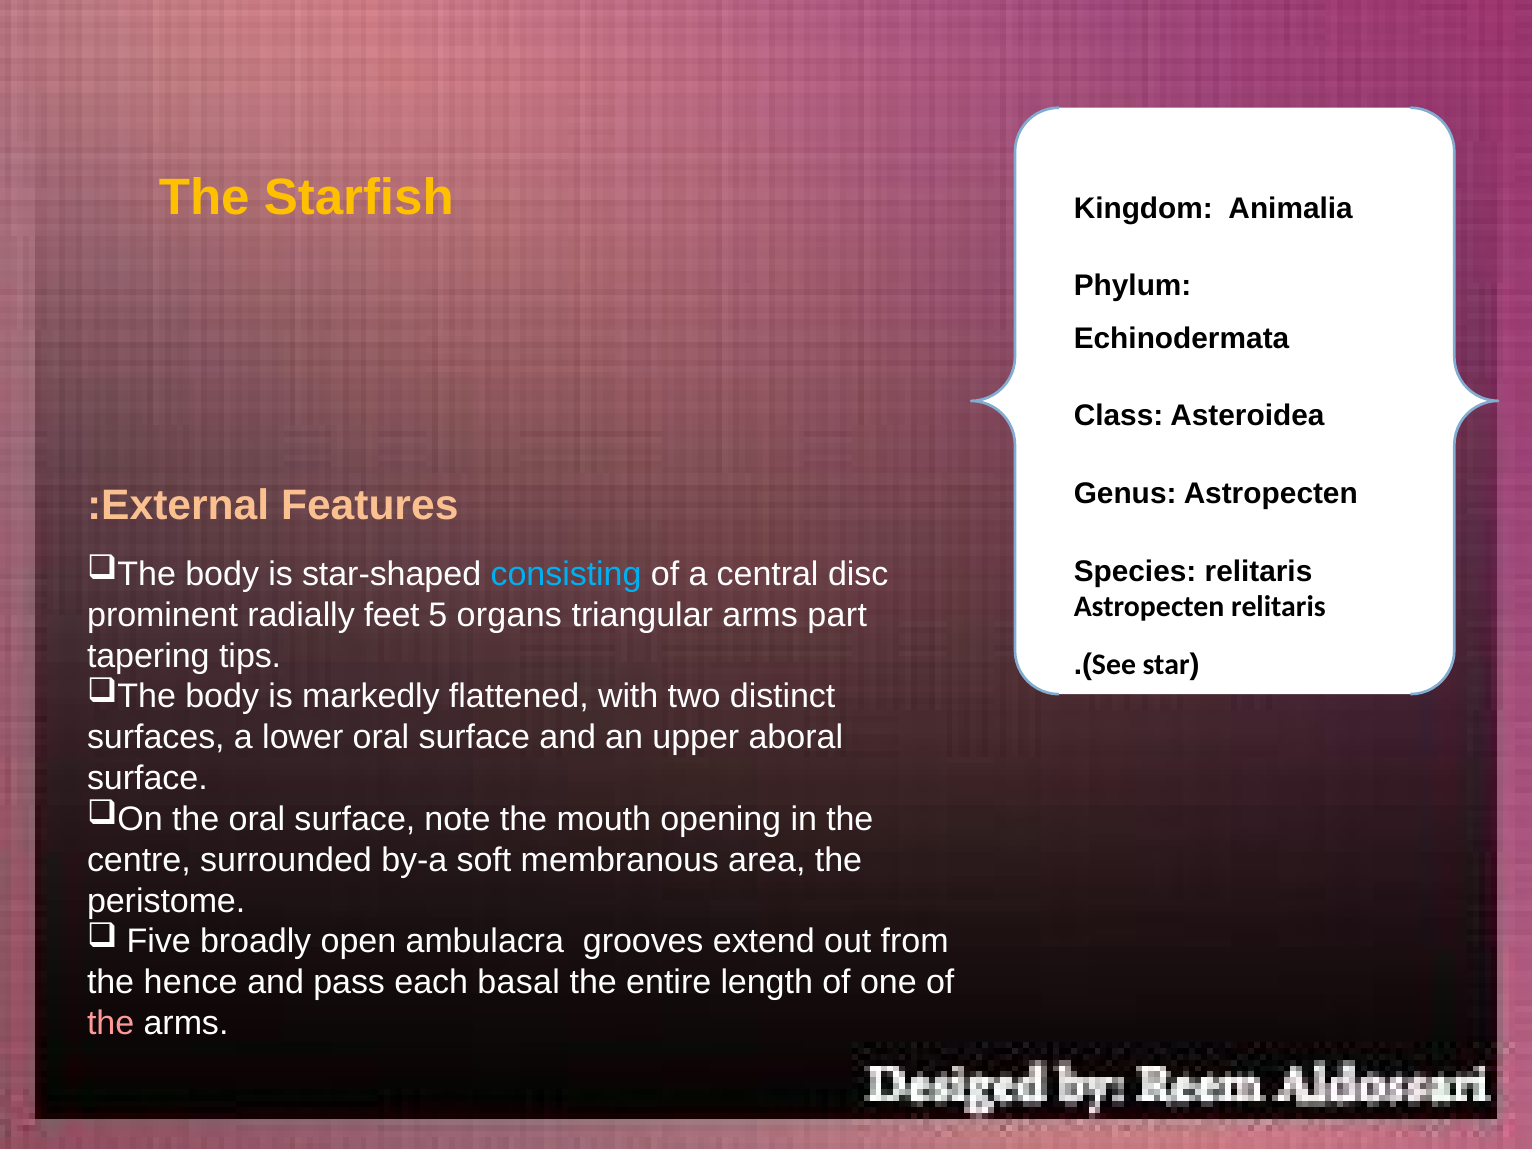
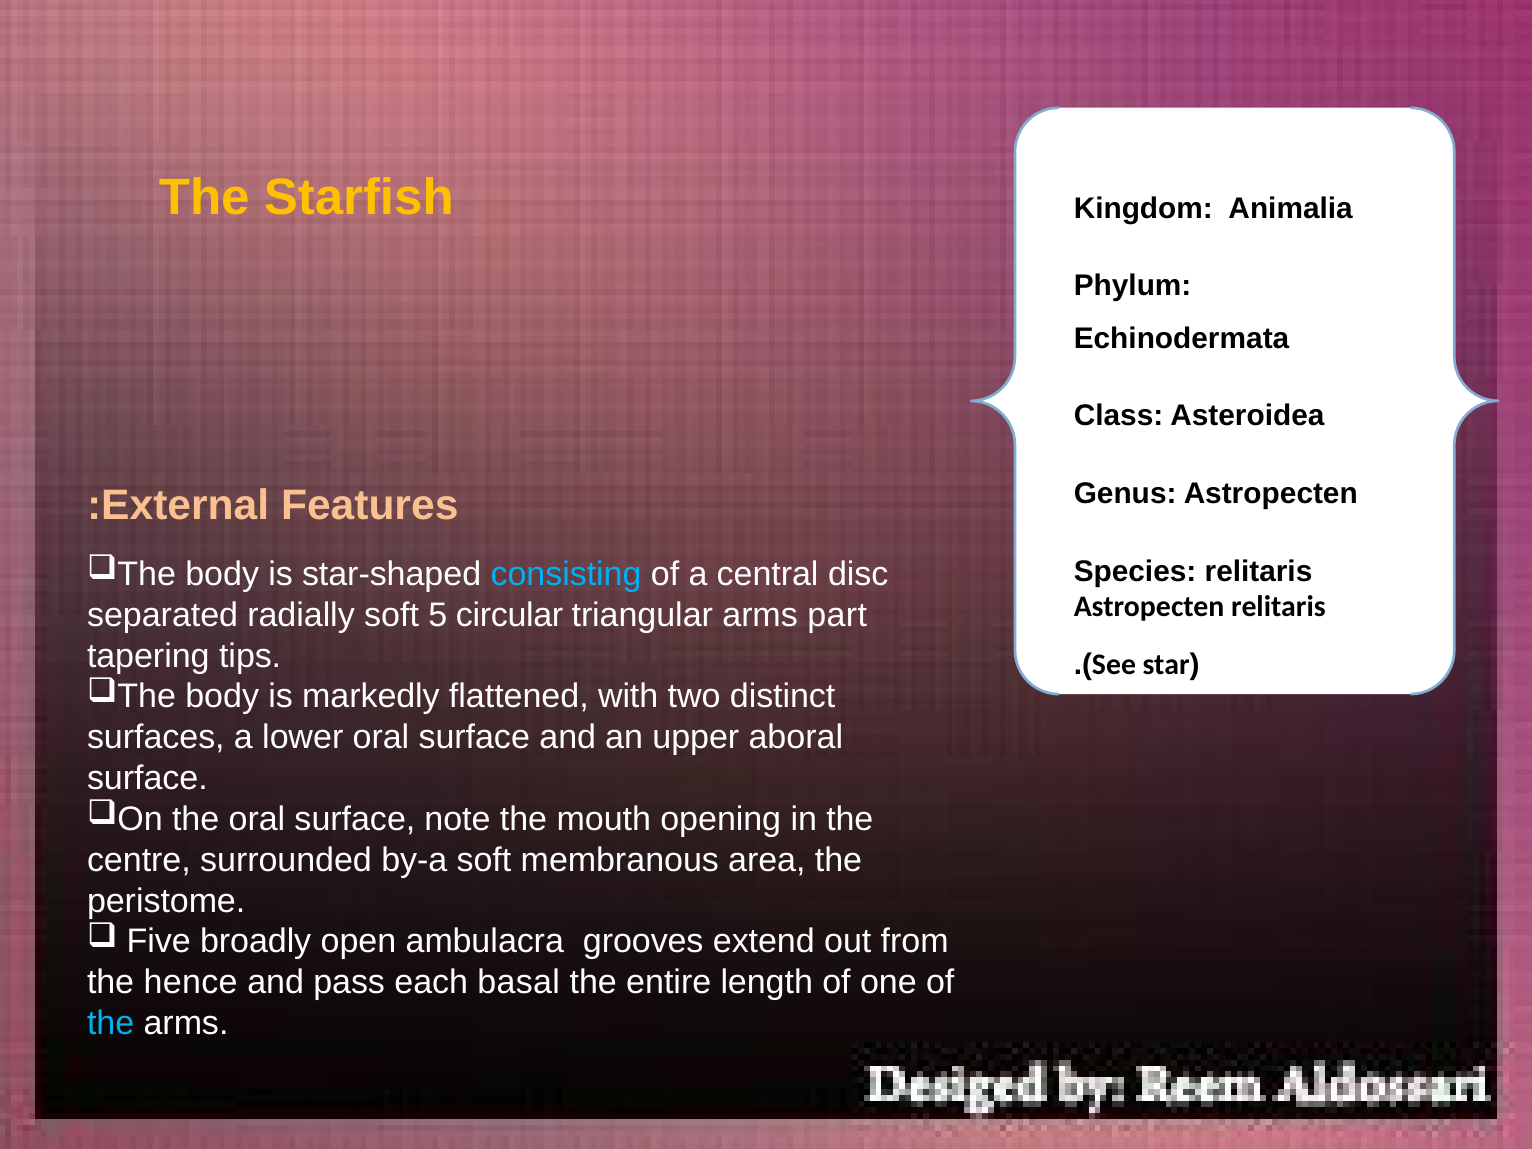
prominent: prominent -> separated (163, 615)
radially feet: feet -> soft (392, 615)
organs: organs -> circular (510, 615)
the colour: pink -> light blue (111, 1023)
